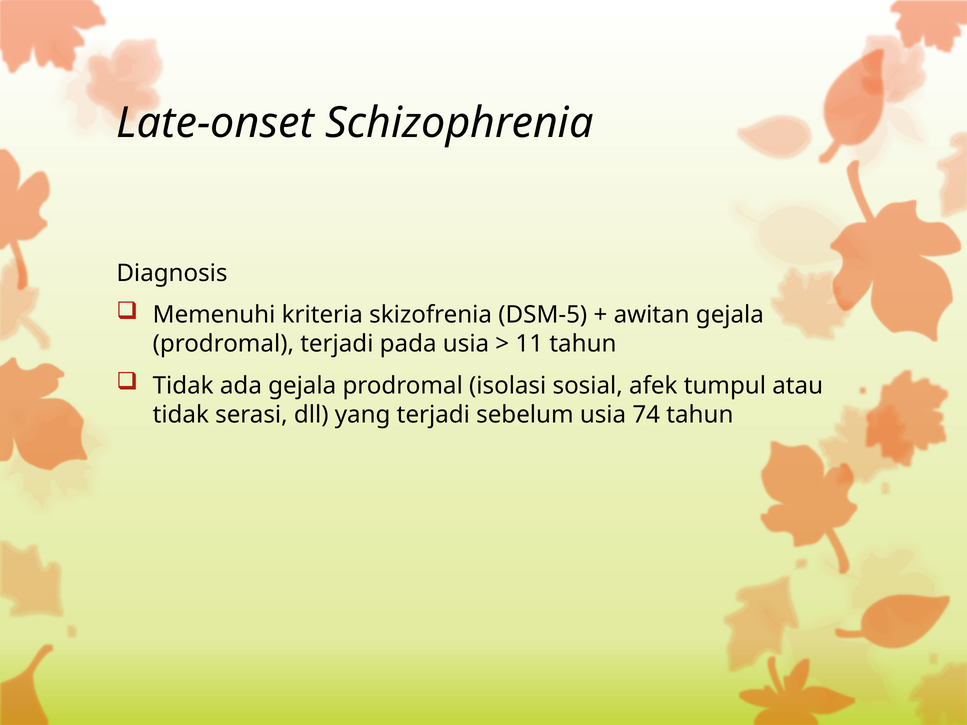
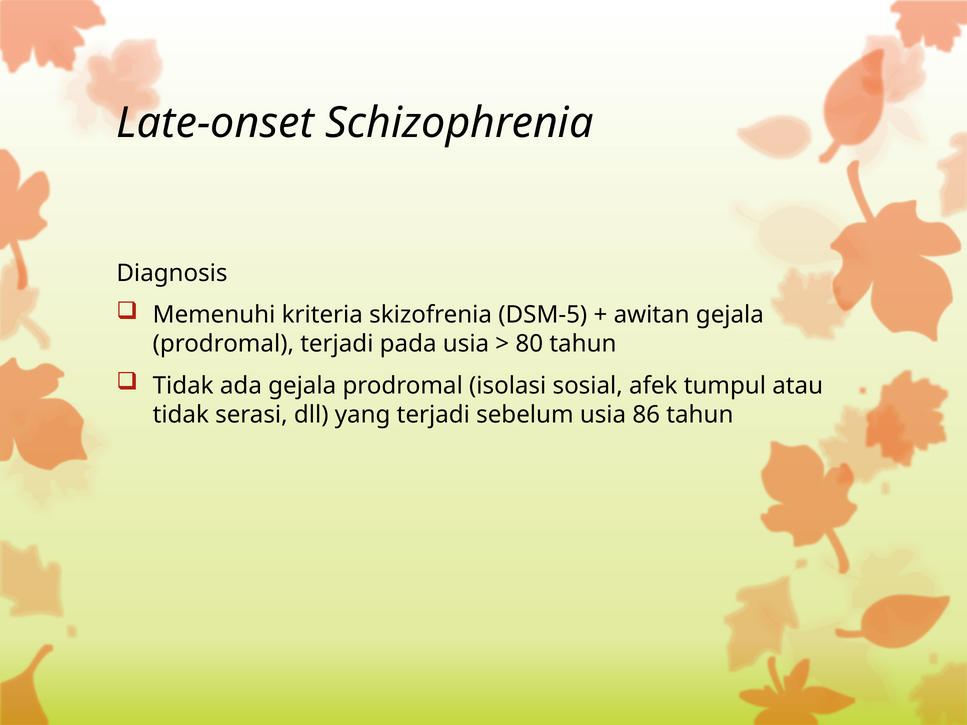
11: 11 -> 80 (529, 344)
74: 74 -> 86 (646, 415)
